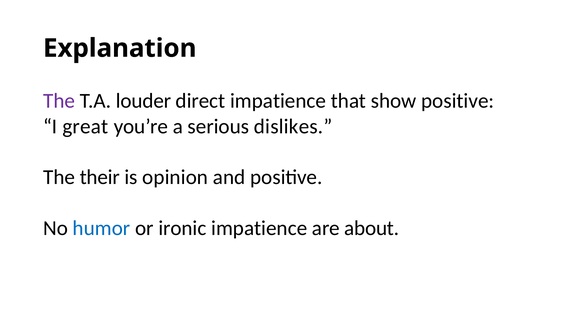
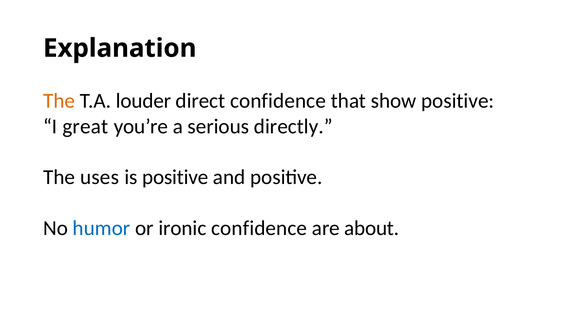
The colour: purple -> orange (59, 101)
direct impatience: impatience -> confidence (278, 101)
dislikes: dislikes -> directly (293, 126)
their: their -> uses (100, 177)
is opinion: opinion -> positive (175, 177)
ironic impatience: impatience -> confidence (259, 228)
